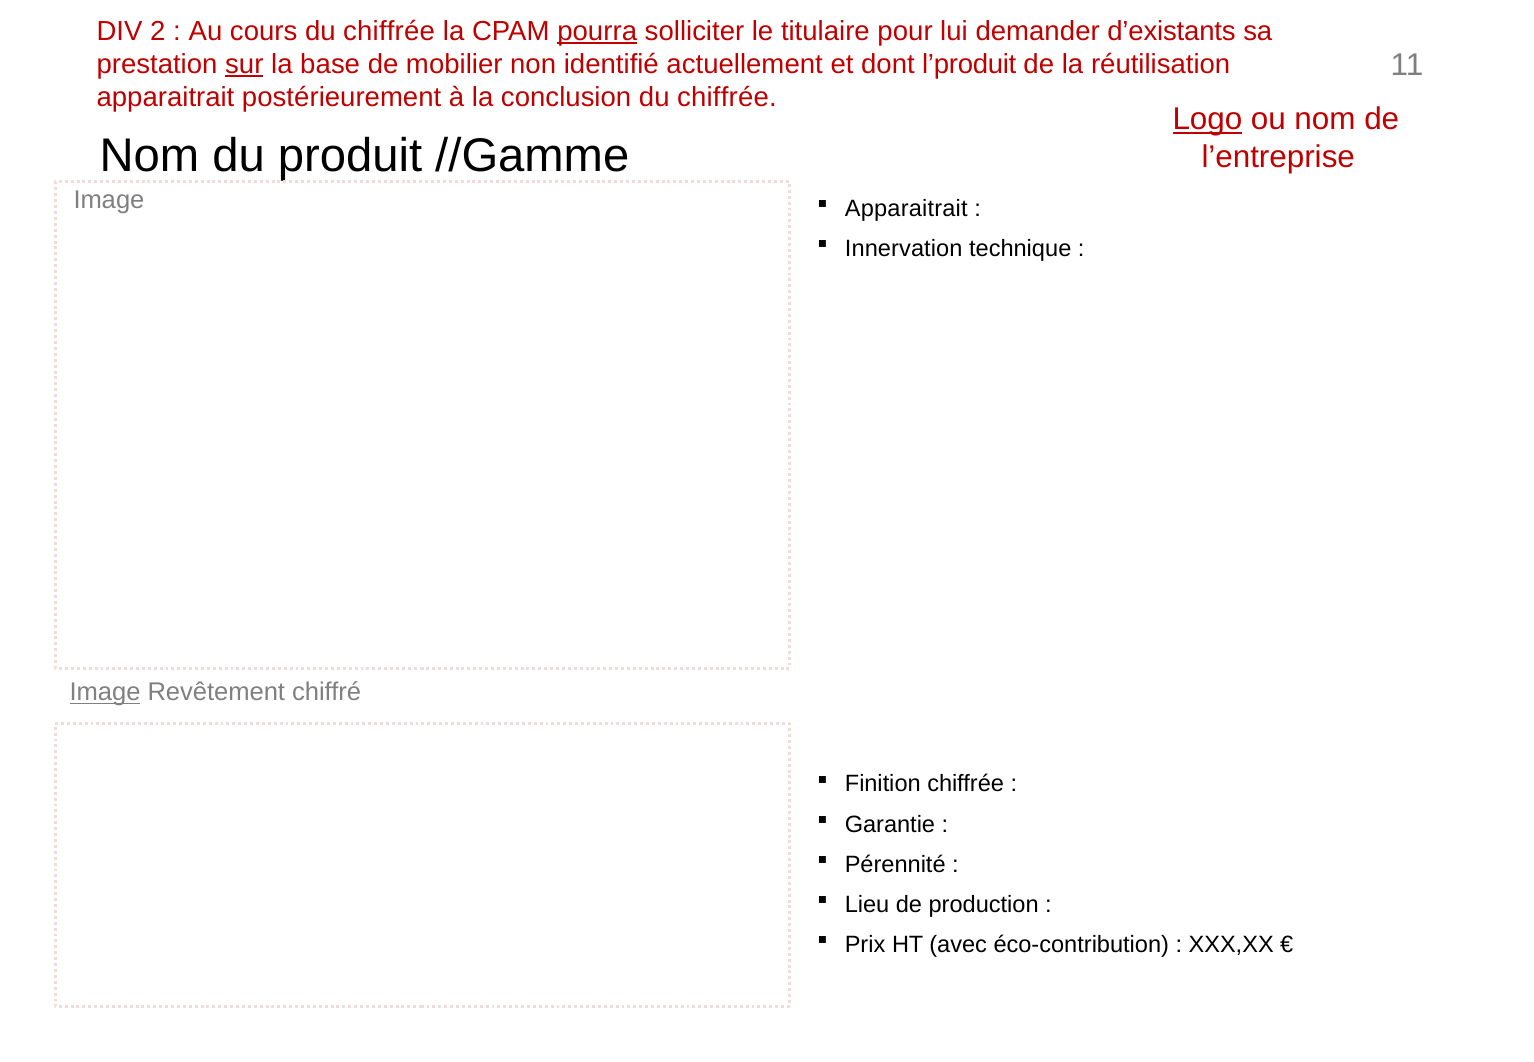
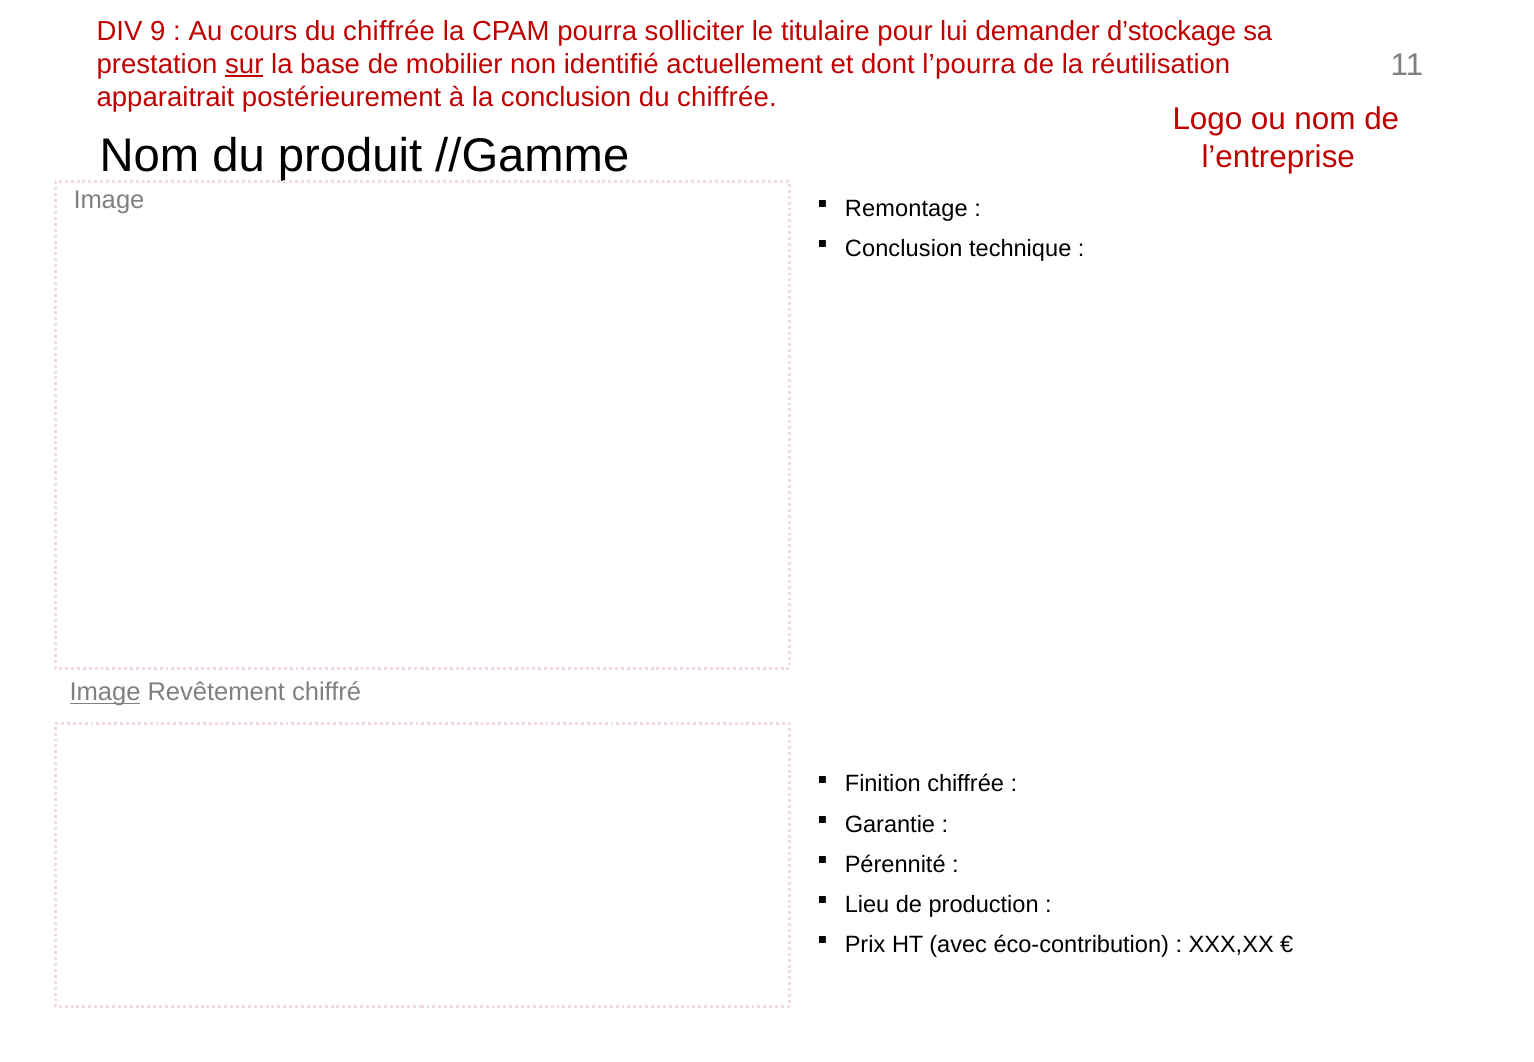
2: 2 -> 9 (158, 31)
pourra underline: present -> none (597, 31)
d’existants: d’existants -> d’stockage (1172, 31)
l’produit: l’produit -> l’pourra (969, 64)
Logo underline: present -> none (1207, 119)
Apparaitrait: Apparaitrait -> Remontage (906, 208)
Innervation: Innervation -> Conclusion (904, 248)
